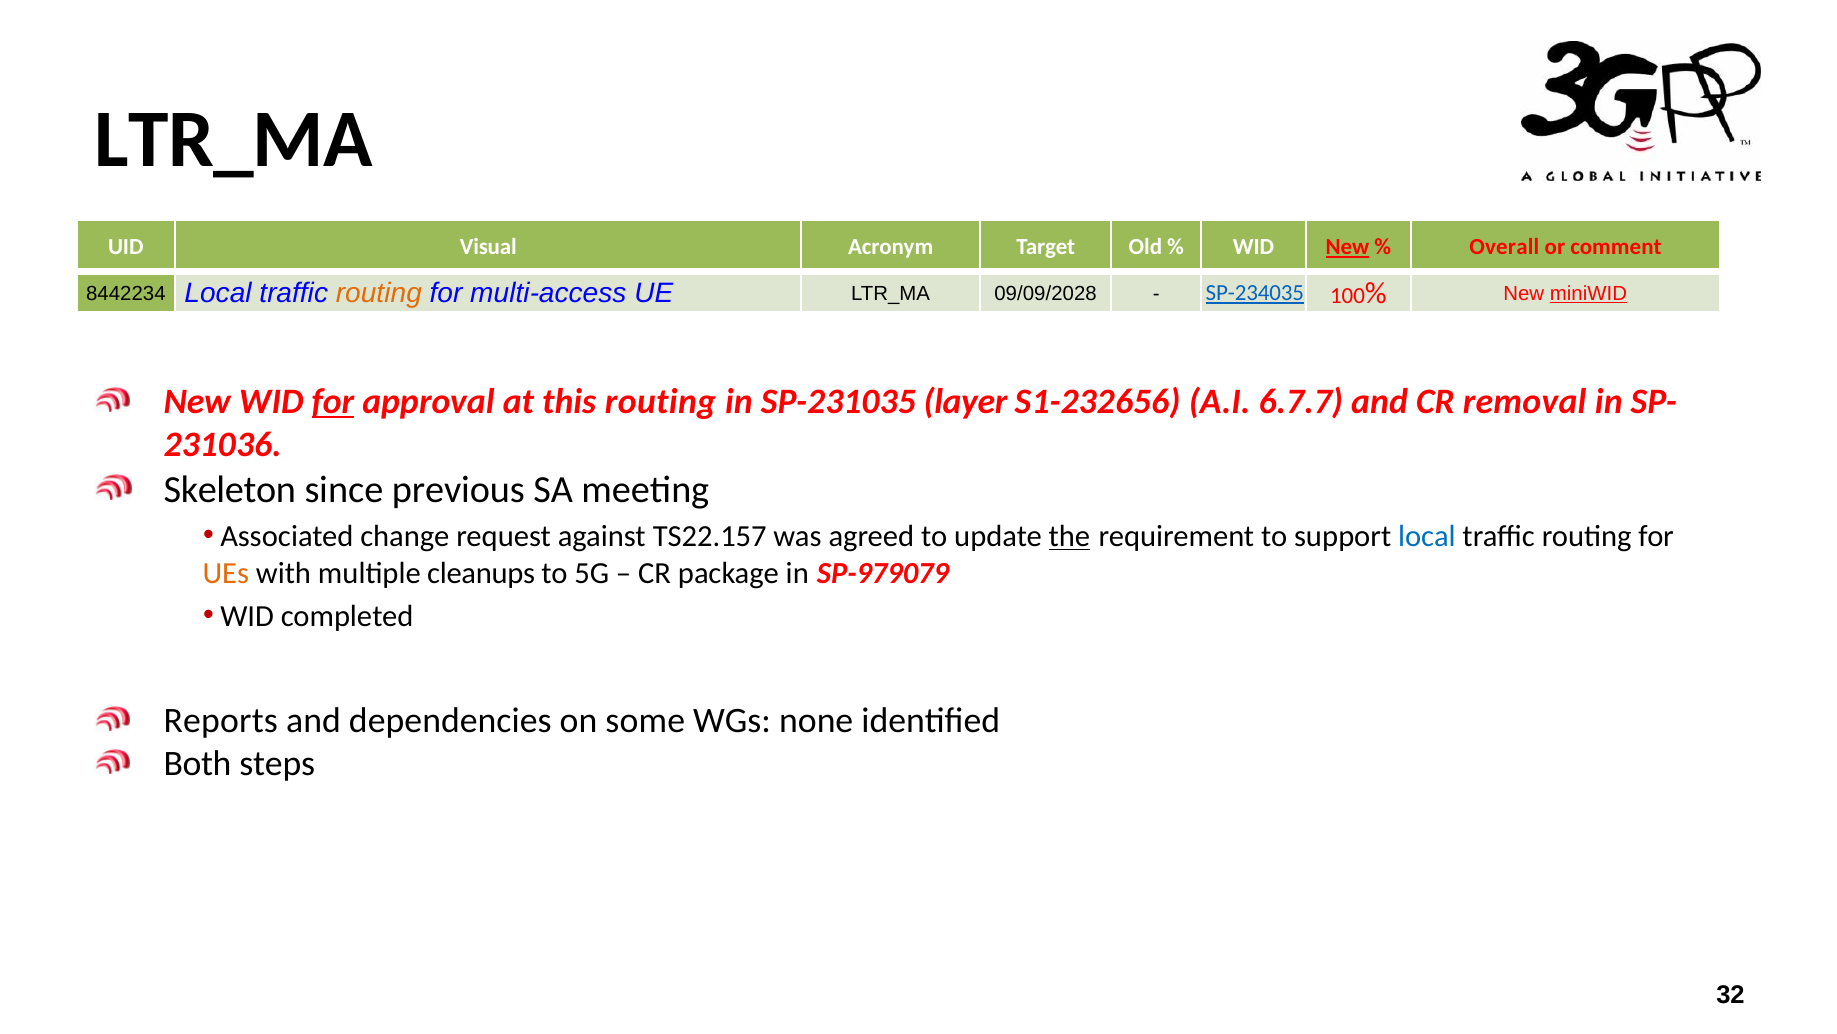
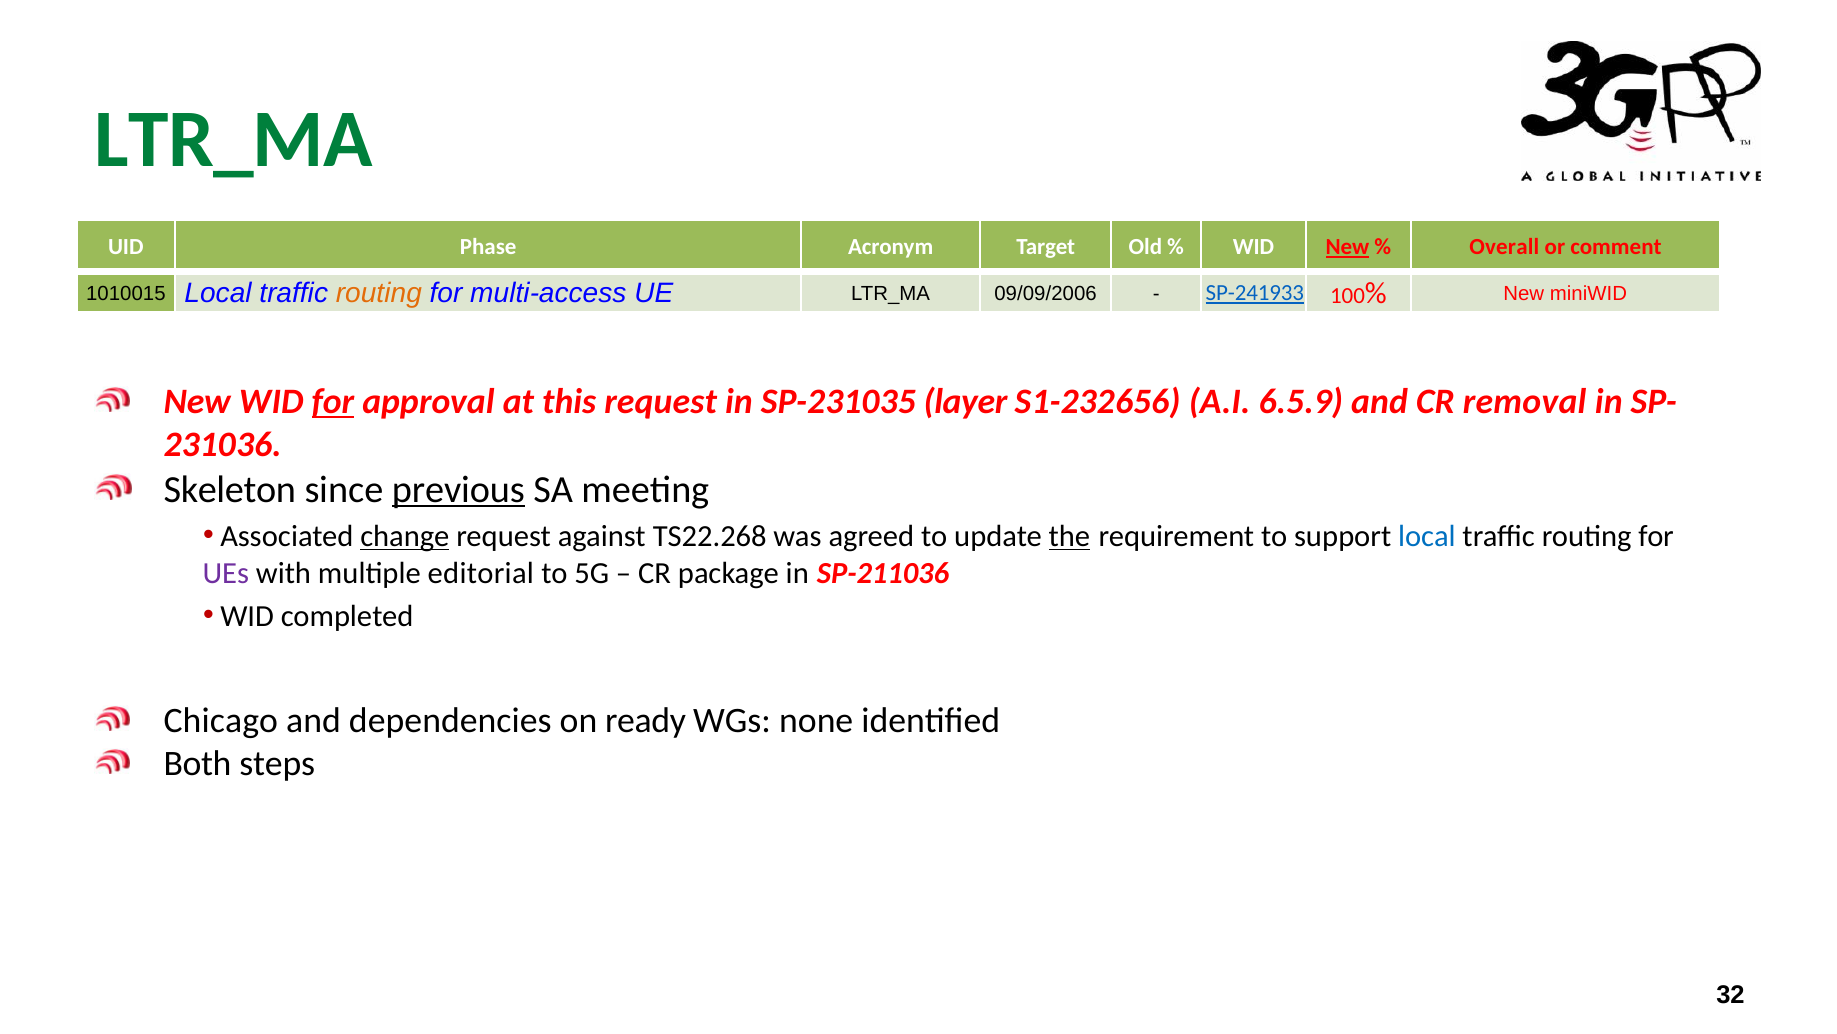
LTR_MA colour: black -> green (234, 140)
Visual: Visual -> Phase (488, 247)
8442234: 8442234 -> 1010015 (126, 293)
09/09/2028: 09/09/2028 -> 09/09/2006 (1046, 293)
SP-234035: SP-234035 -> SP-241933 (1255, 293)
miniWID underline: present -> none (1588, 293)
this routing: routing -> request (661, 402)
6.7.7: 6.7.7 -> 6.5.9 (1301, 402)
previous underline: none -> present (458, 489)
change underline: none -> present (405, 536)
TS22.157: TS22.157 -> TS22.268 (710, 536)
UEs colour: orange -> purple (226, 573)
cleanups: cleanups -> editorial (481, 573)
SP-979079: SP-979079 -> SP-211036 (883, 573)
Reports: Reports -> Chicago (221, 720)
some: some -> ready (646, 720)
